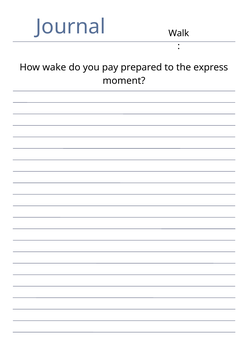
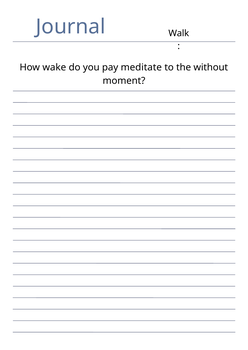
prepared: prepared -> meditate (141, 67)
express: express -> without (211, 67)
